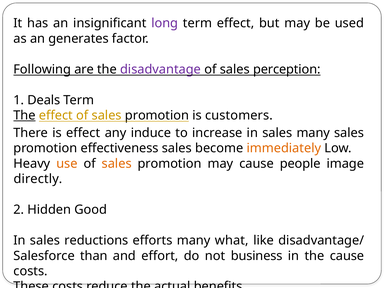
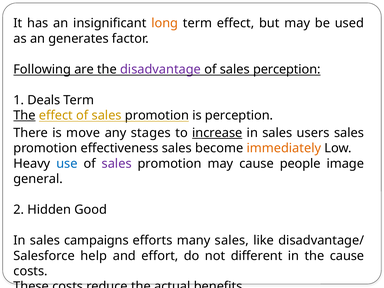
long colour: purple -> orange (165, 23)
is customers: customers -> perception (239, 115)
is effect: effect -> move (83, 133)
induce: induce -> stages (151, 133)
increase underline: none -> present (217, 133)
sales many: many -> users (313, 133)
use colour: orange -> blue (67, 164)
sales colour: orange -> purple (117, 164)
directly: directly -> general (38, 179)
reductions: reductions -> campaigns (96, 240)
many what: what -> sales (232, 240)
than: than -> help (94, 256)
business: business -> different (257, 256)
